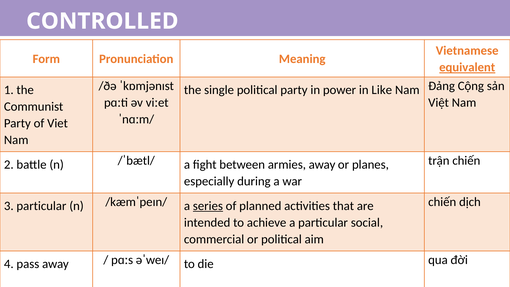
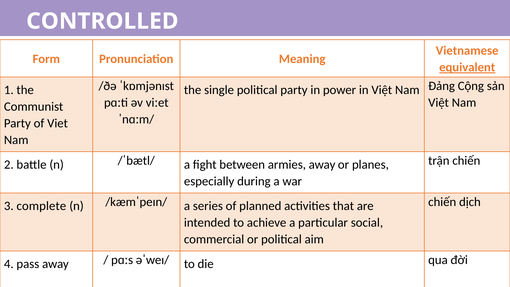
in Like: Like -> Việt (382, 90)
3 particular: particular -> complete (41, 206)
series underline: present -> none (208, 206)
